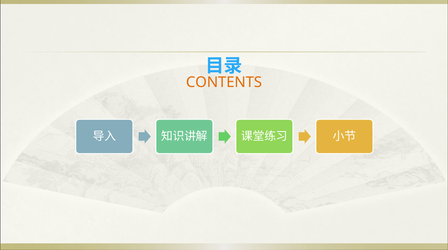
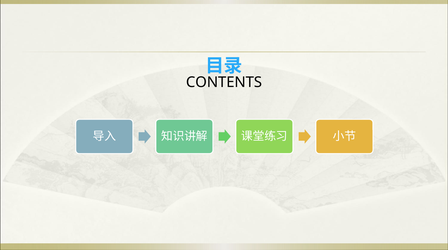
CONTENTS colour: orange -> black (224, 82)
